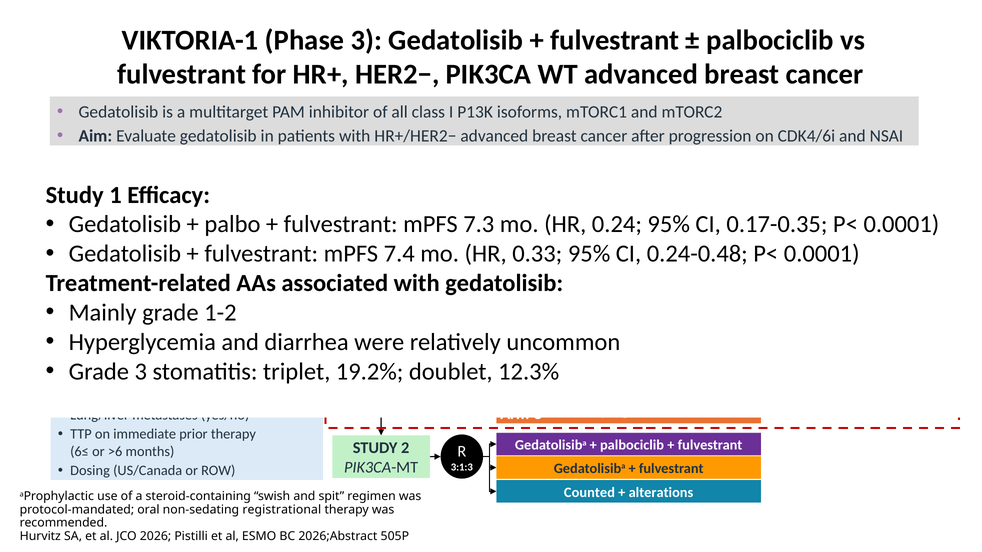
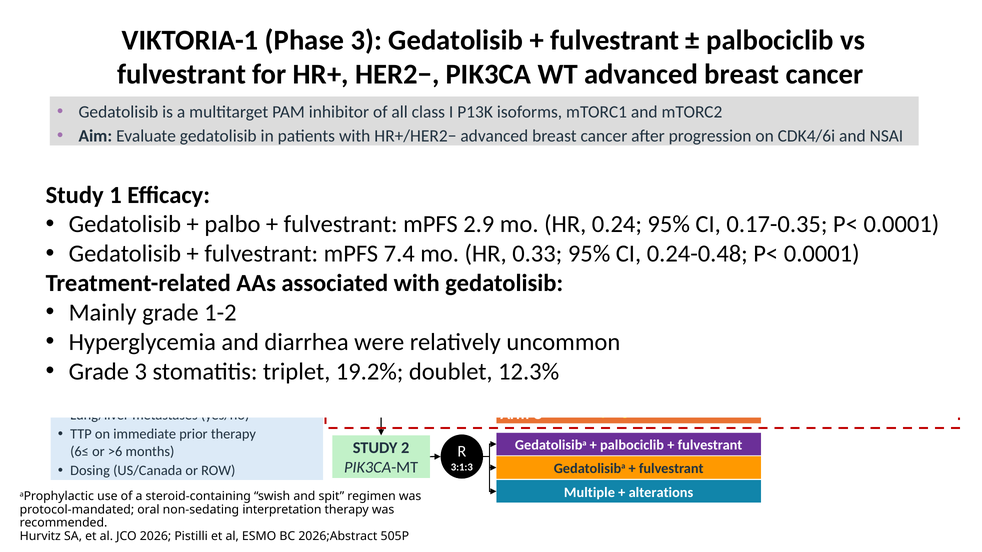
7.3: 7.3 -> 2.9 (479, 224)
Counted: Counted -> Multiple (589, 493)
registrational: registrational -> interpretation (282, 510)
